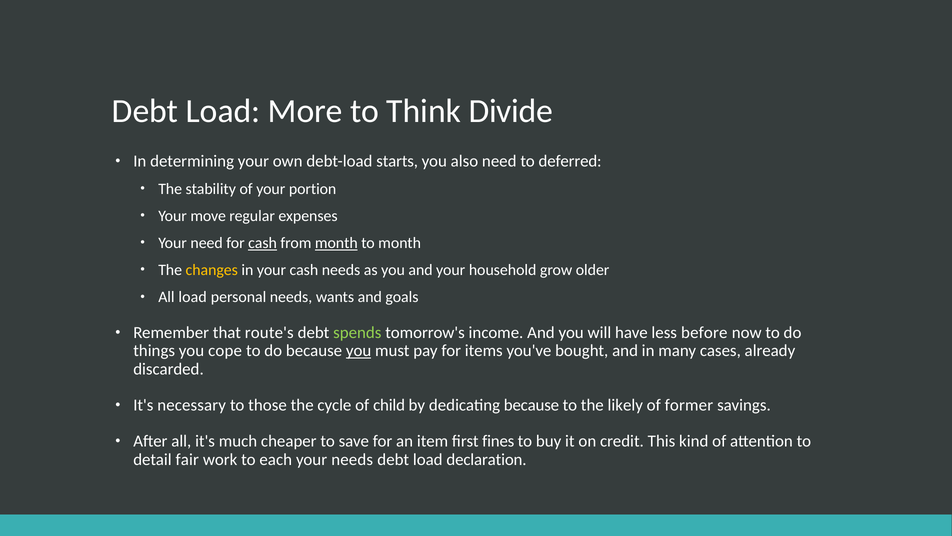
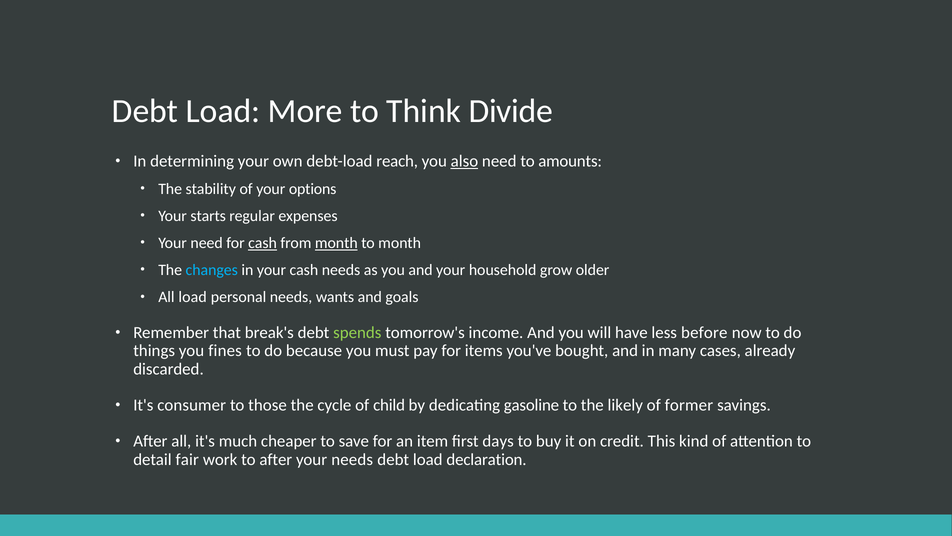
starts: starts -> reach (397, 161)
also underline: none -> present (464, 161)
deferred: deferred -> amounts (570, 161)
portion: portion -> options (313, 189)
move: move -> starts (208, 216)
changes colour: yellow -> light blue (212, 270)
route's: route's -> break's (269, 332)
cope: cope -> fines (225, 351)
you underline: present -> none (359, 351)
necessary: necessary -> consumer (192, 405)
dedicating because: because -> gasoline (531, 405)
fines: fines -> days (498, 441)
to each: each -> after (276, 459)
